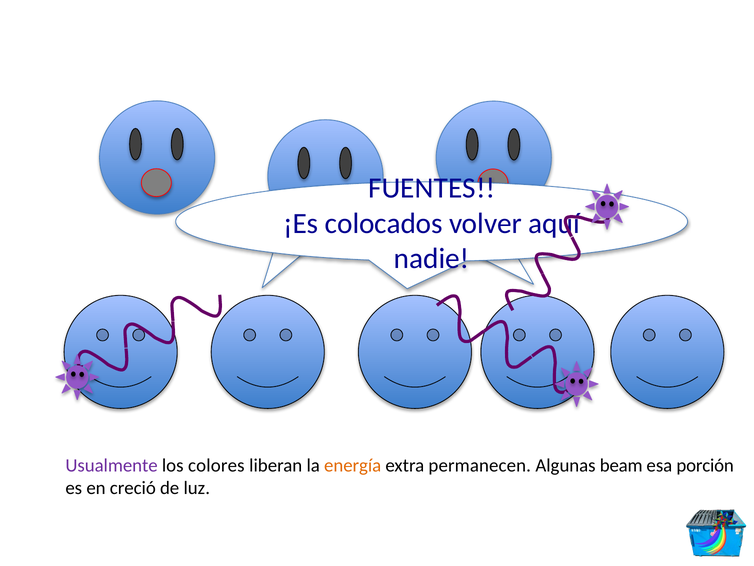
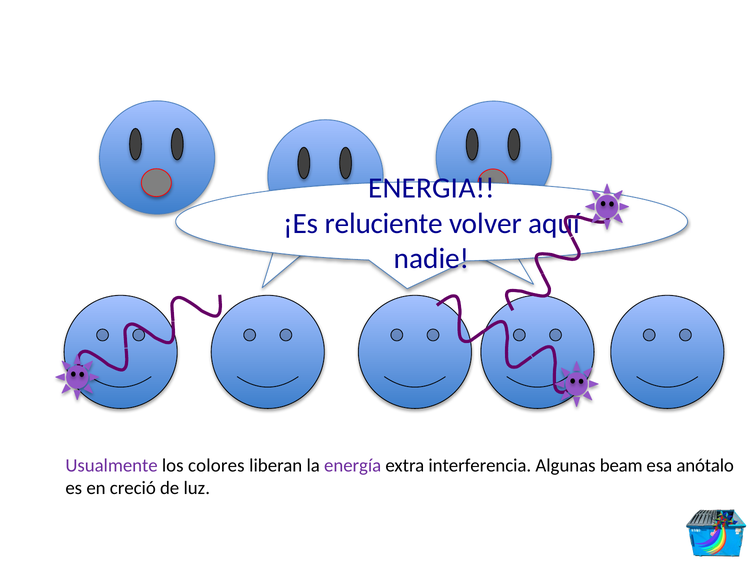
FUENTES: FUENTES -> ENERGIA (431, 188)
colocados: colocados -> reluciente (384, 223)
energía colour: orange -> purple (353, 465)
permanecen: permanecen -> interferencia (480, 465)
porción: porción -> anótalo (705, 465)
